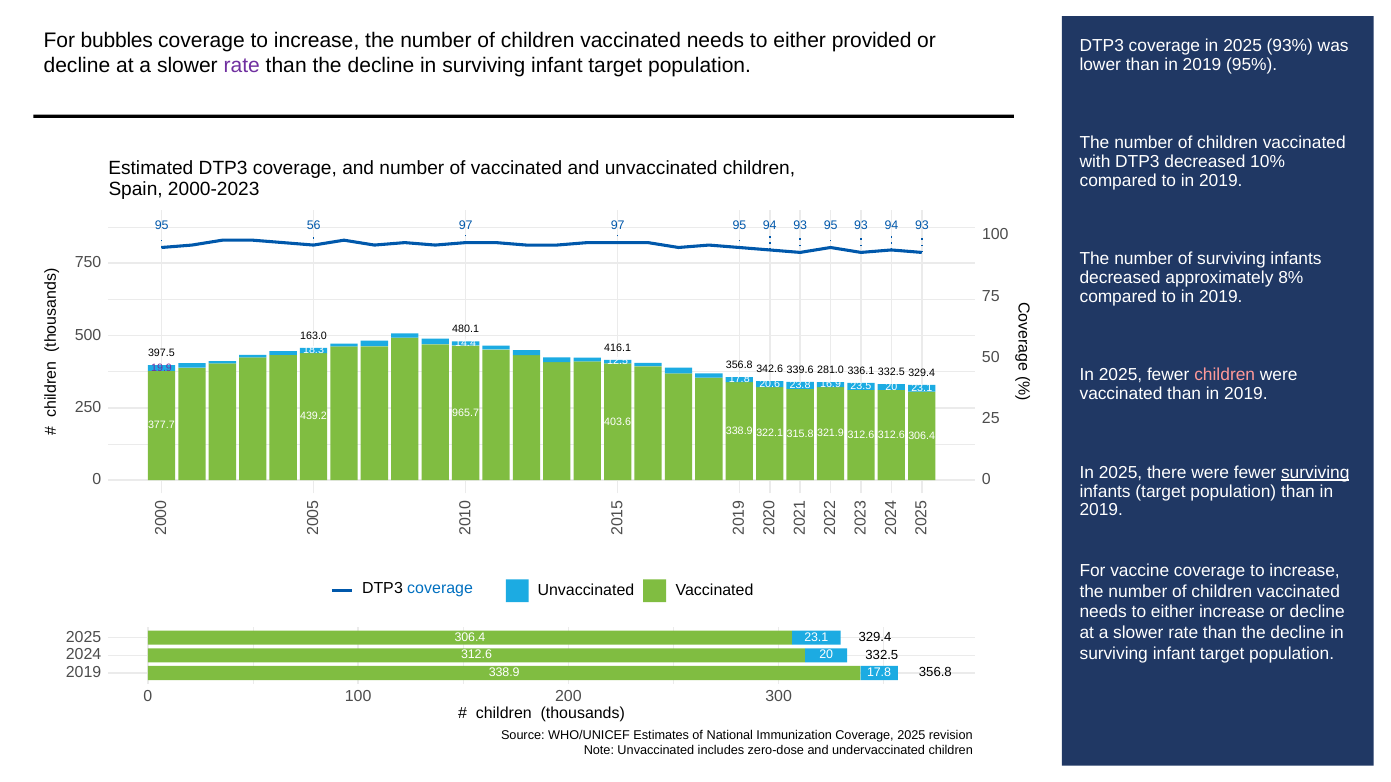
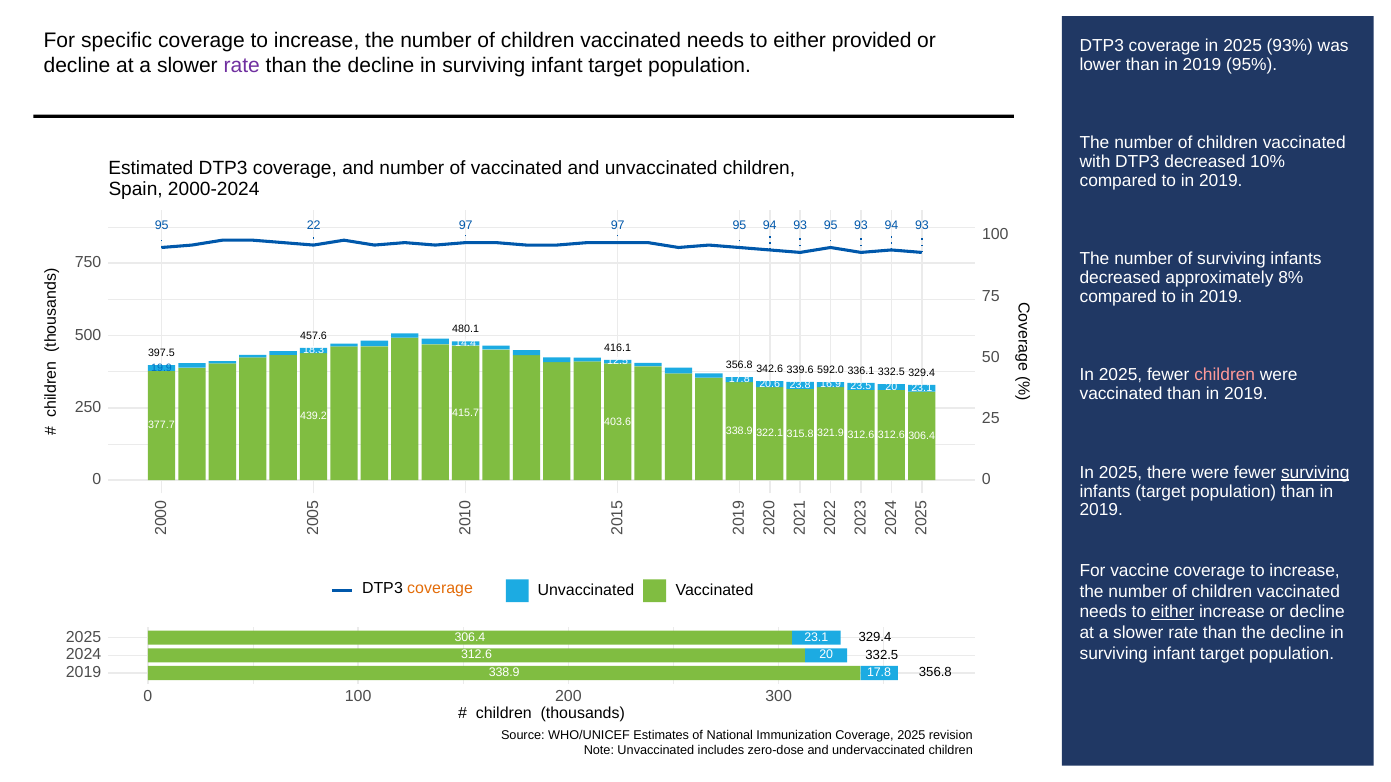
bubbles: bubbles -> specific (117, 40)
2000-2023: 2000-2023 -> 2000-2024 (214, 189)
56: 56 -> 22 (314, 226)
163.0: 163.0 -> 457.6 (314, 336)
281.0: 281.0 -> 592.0 (831, 371)
19.9 colour: purple -> blue (162, 368)
965.7: 965.7 -> 415.7 (466, 413)
coverage colour: blue -> orange (440, 589)
either underline: none -> present (1173, 612)
